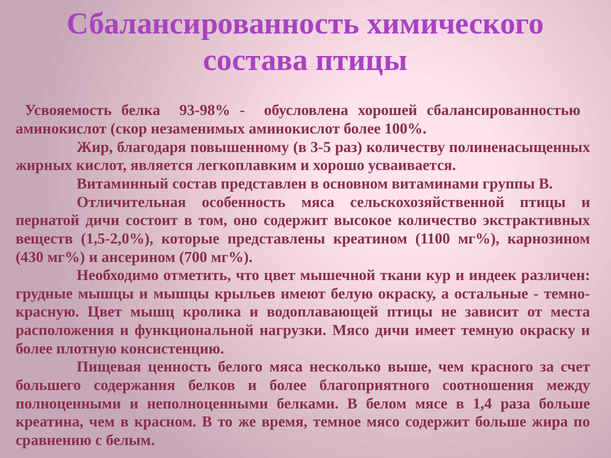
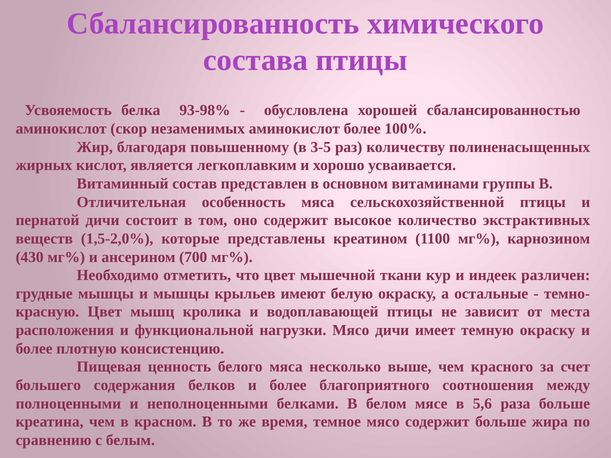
1,4: 1,4 -> 5,6 (482, 404)
